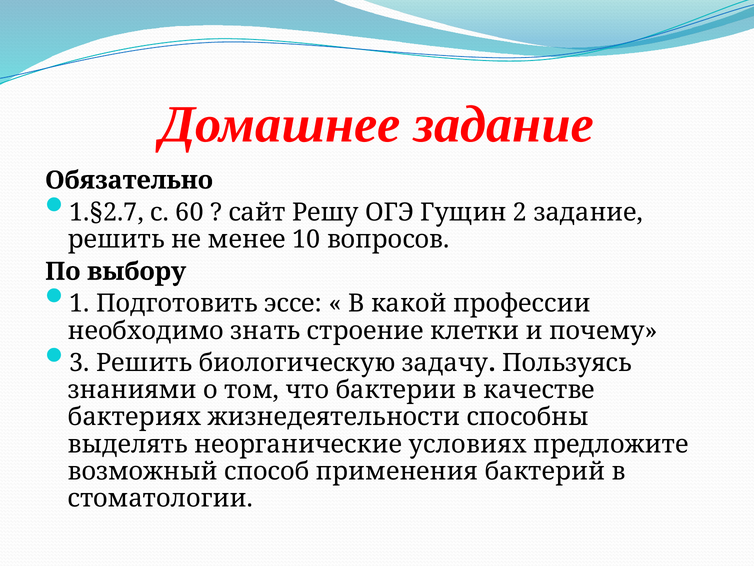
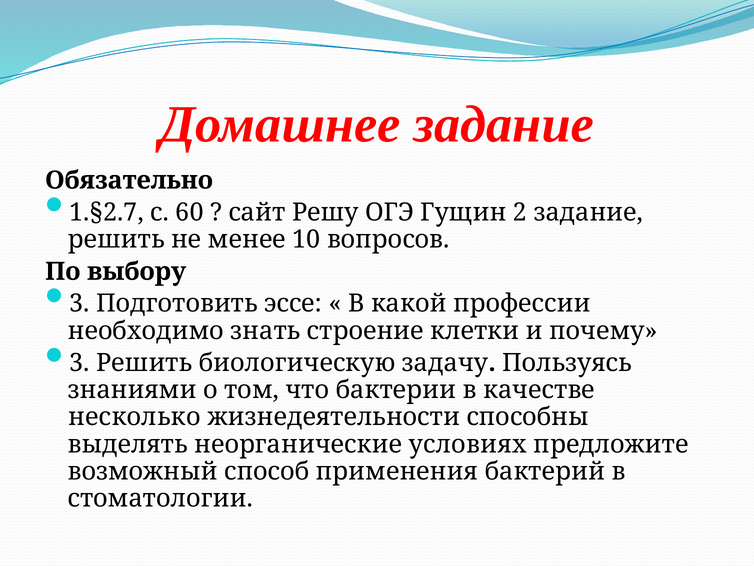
1: 1 -> 3 (79, 303)
бактериях: бактериях -> несколько (134, 417)
